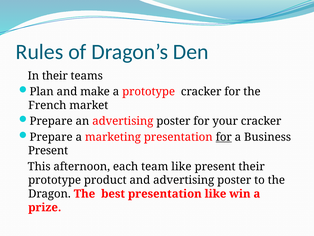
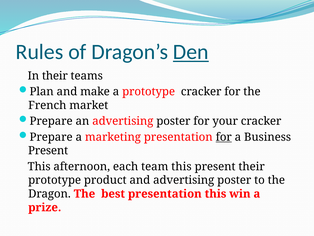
Den underline: none -> present (191, 52)
team like: like -> this (181, 166)
presentation like: like -> this (215, 193)
